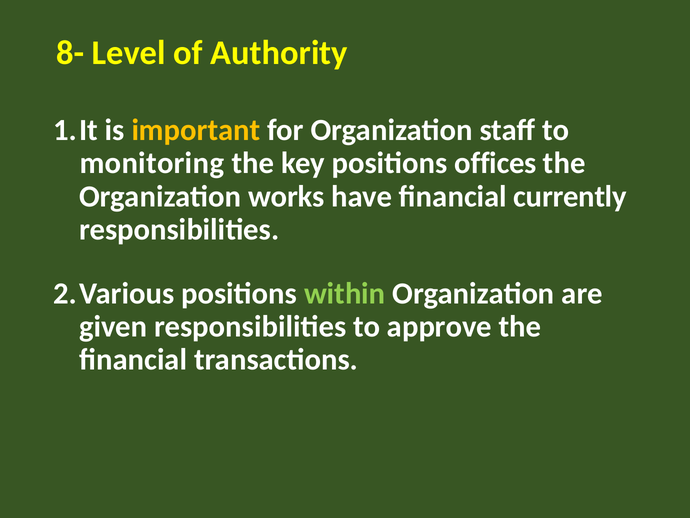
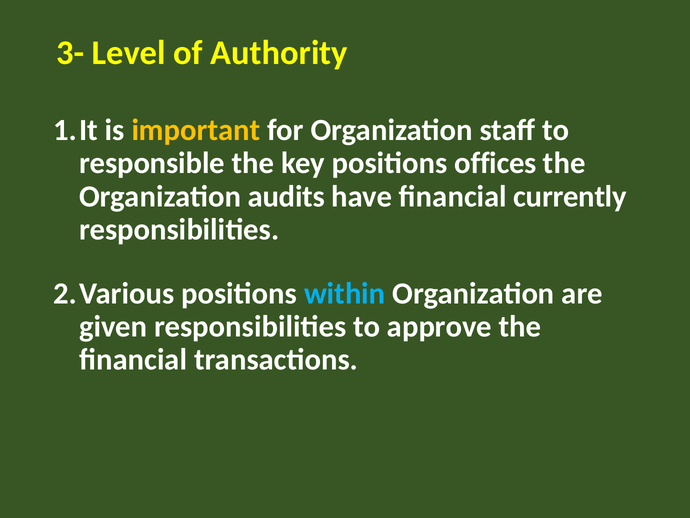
8-: 8- -> 3- (70, 53)
monitoring: monitoring -> responsible (152, 163)
works: works -> audits (286, 196)
within colour: light green -> light blue (345, 293)
